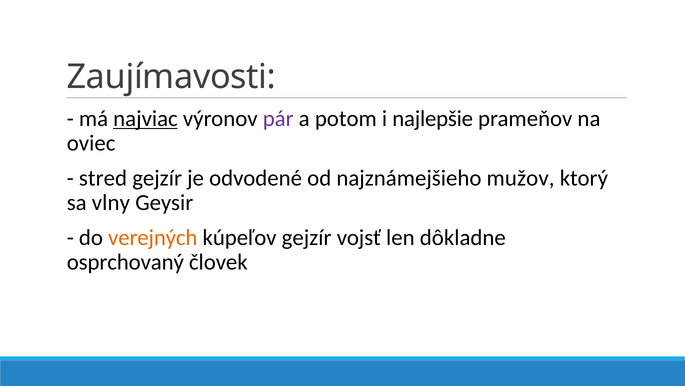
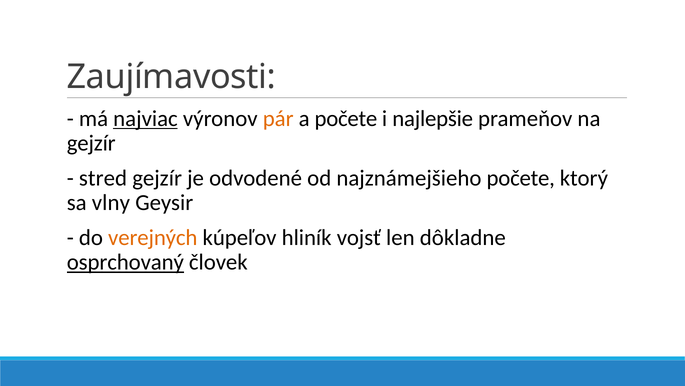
pár colour: purple -> orange (278, 118)
a potom: potom -> počete (346, 118)
oviec: oviec -> gejzír (91, 143)
najznámejšieho mužov: mužov -> počete (521, 178)
kúpeľov gejzír: gejzír -> hliník (307, 237)
osprchovaný underline: none -> present (125, 262)
